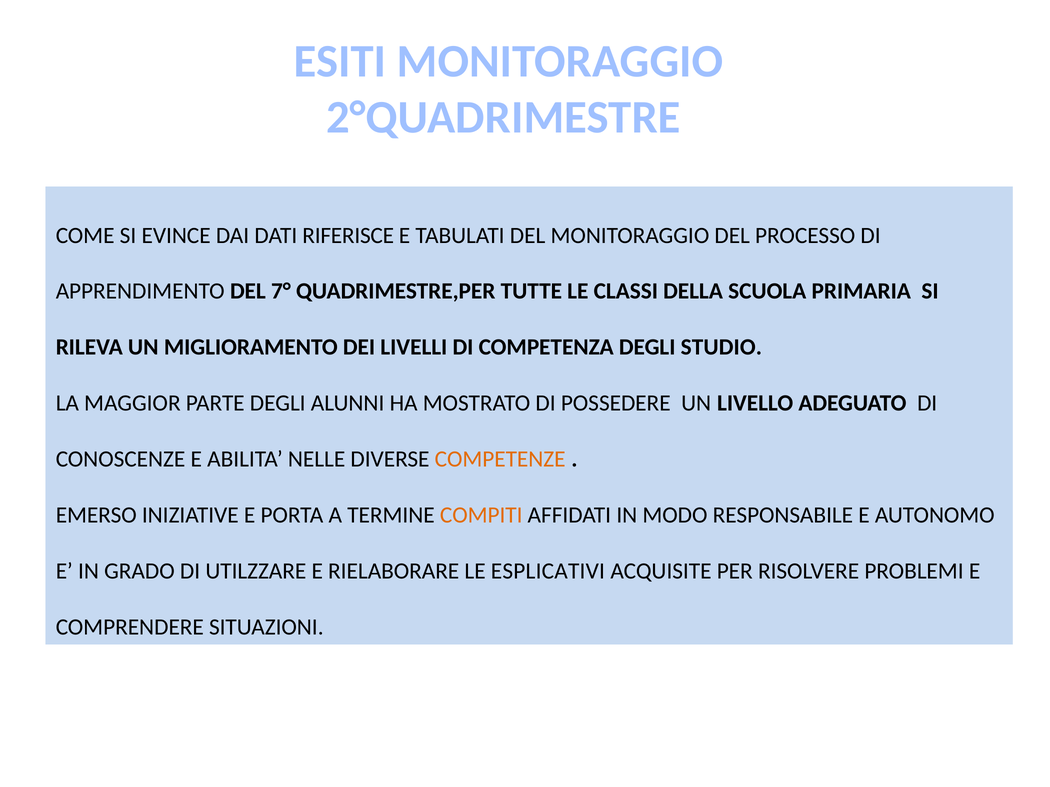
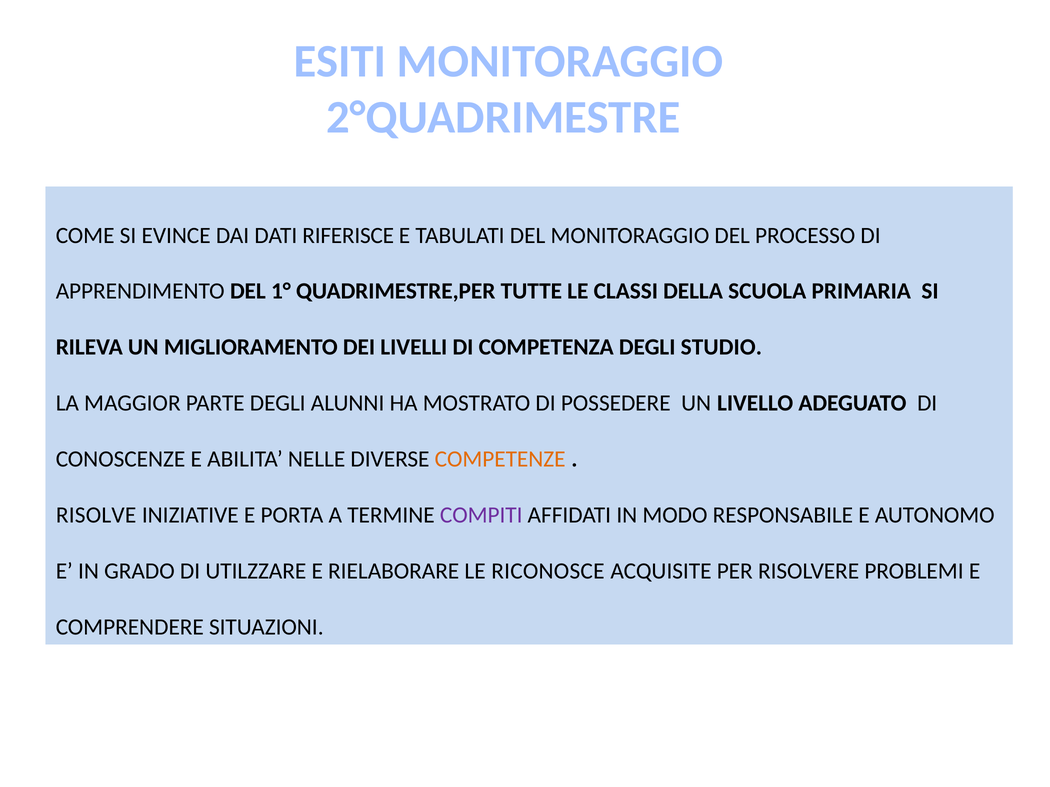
7°: 7° -> 1° (281, 291)
EMERSO: EMERSO -> RISOLVE (96, 515)
COMPITI colour: orange -> purple (481, 515)
ESPLICATIVI: ESPLICATIVI -> RICONOSCE (548, 571)
